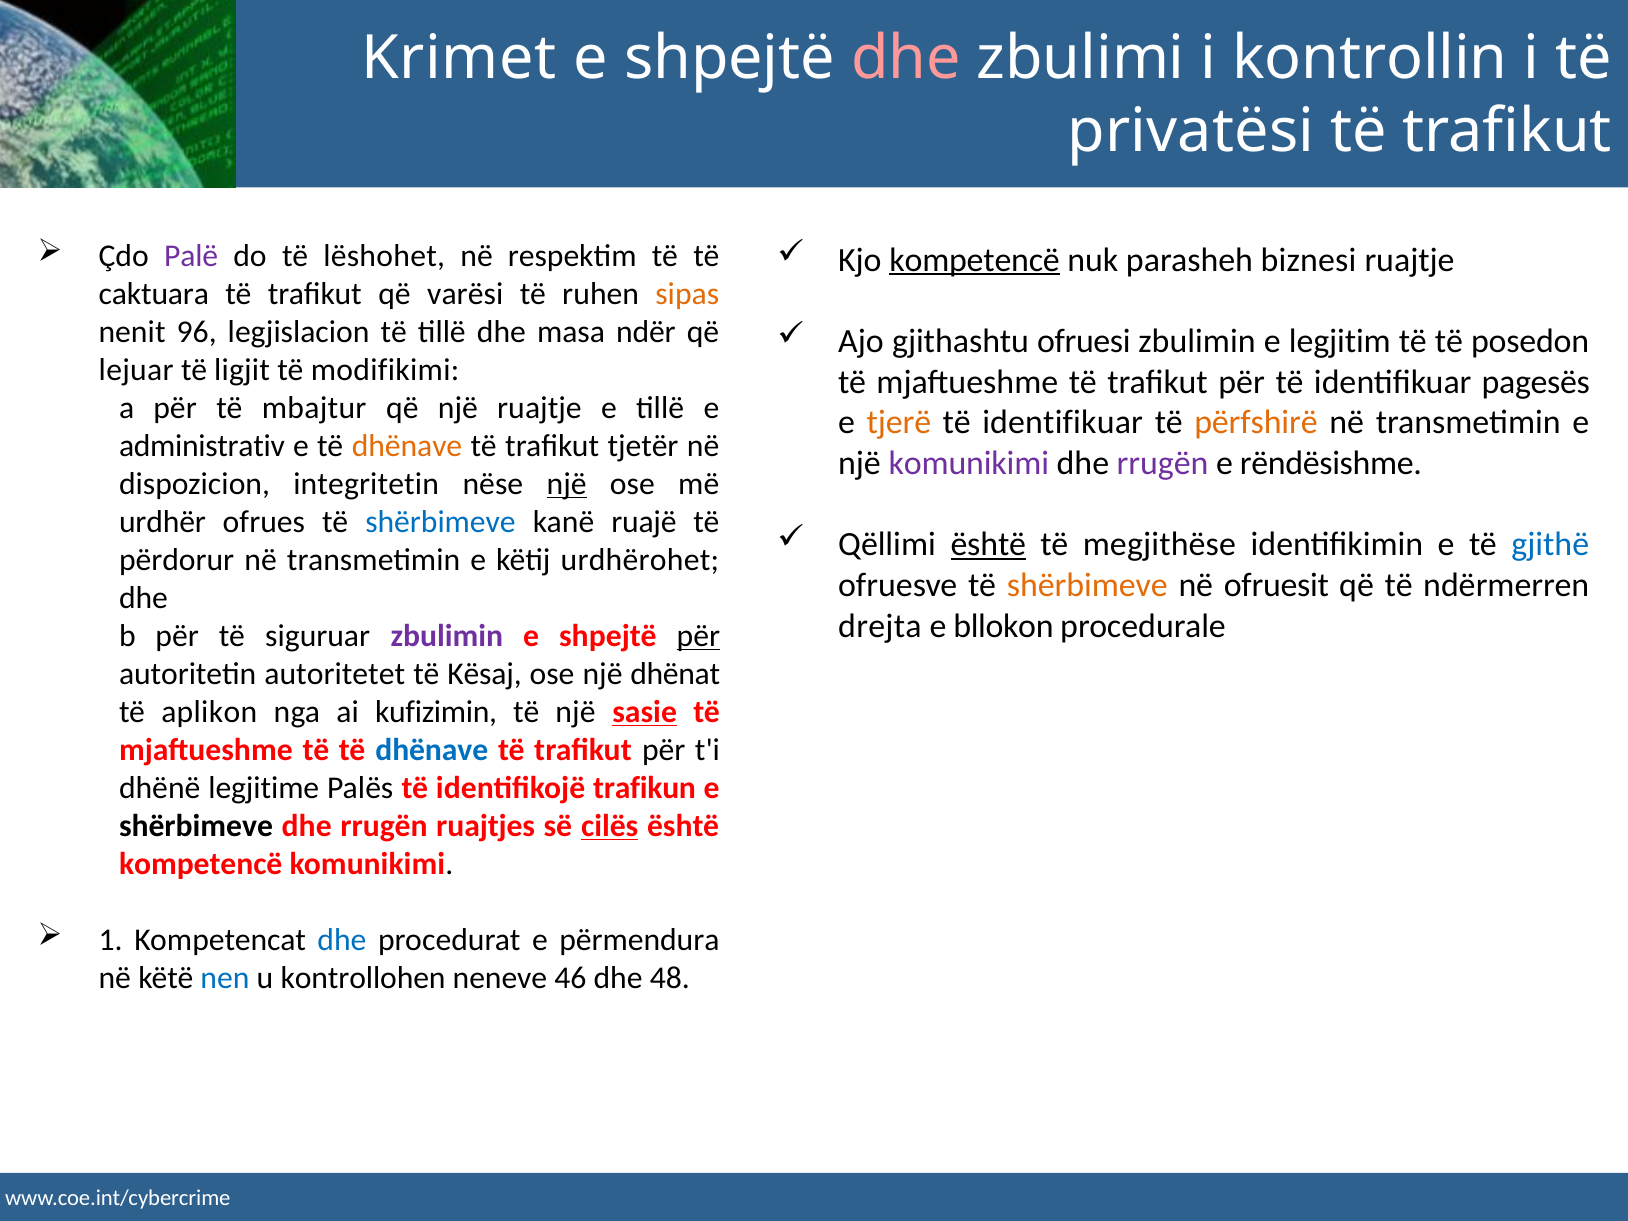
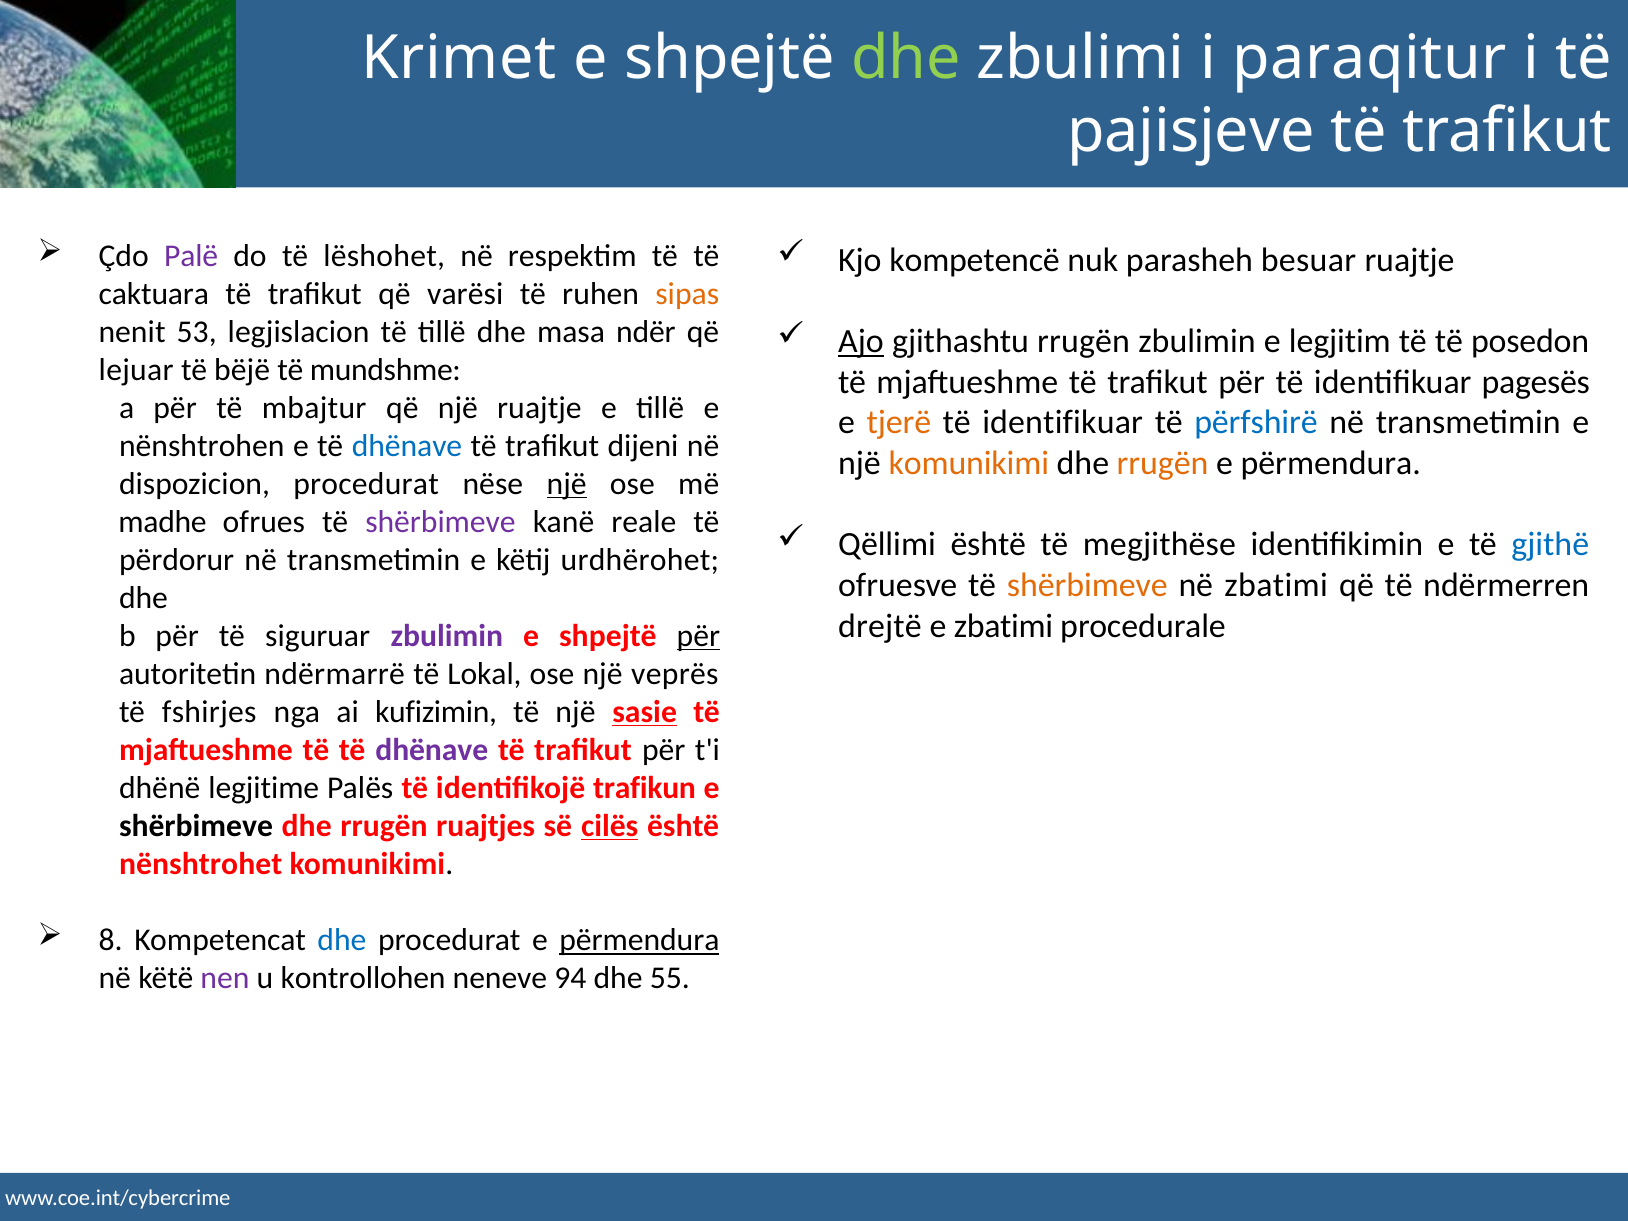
dhe colour: pink -> light green (906, 58)
kontrollin: kontrollin -> paraqitur (1370, 58)
privatësi: privatësi -> pajisjeve (1191, 131)
kompetencë underline: present -> none (975, 260)
biznesi: biznesi -> besuar (1308, 260)
96: 96 -> 53 (197, 332)
Ajo underline: none -> present (861, 341)
gjithashtu ofruesi: ofruesi -> rrugën (1084, 341)
ligjit: ligjit -> bëjë (242, 370)
modifikimi: modifikimi -> mundshme (385, 370)
përfshirë colour: orange -> blue (1256, 423)
administrativ: administrativ -> nënshtrohen (202, 446)
dhënave colour: orange -> blue (407, 446)
tjetër: tjetër -> dijeni (643, 446)
komunikimi colour: purple -> orange (969, 463)
rrugën colour: purple -> orange (1163, 463)
rëndësishme: rëndësishme -> përmendura (1331, 463)
dispozicion integritetin: integritetin -> procedurat (366, 484)
urdhër: urdhër -> madhe (163, 522)
shërbimeve colour: blue -> purple (440, 522)
ruajë: ruajë -> reale (644, 522)
është underline: present -> none (988, 545)
në ofruesit: ofruesit -> zbatimi (1276, 585)
drejta: drejta -> drejtë (880, 626)
e bllokon: bllokon -> zbatimi (1003, 626)
autoritetet: autoritetet -> ndërmarrë (335, 674)
Kësaj: Kësaj -> Lokal (484, 674)
dhënat: dhënat -> veprës (675, 674)
aplikon: aplikon -> fshirjes (209, 712)
dhënave colour: blue -> purple (432, 750)
kompetencë: kompetencë -> nënshtrohet (201, 864)
1: 1 -> 8 (111, 940)
përmendura underline: none -> present (639, 940)
nen colour: blue -> purple (225, 978)
46: 46 -> 94 (570, 978)
48: 48 -> 55 (670, 978)
